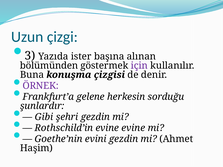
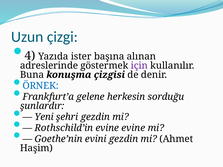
3: 3 -> 4 (30, 56)
bölümünden: bölümünden -> adreslerinde (49, 66)
ÖRNEK colour: purple -> blue (41, 86)
Gibi: Gibi -> Yeni (44, 117)
